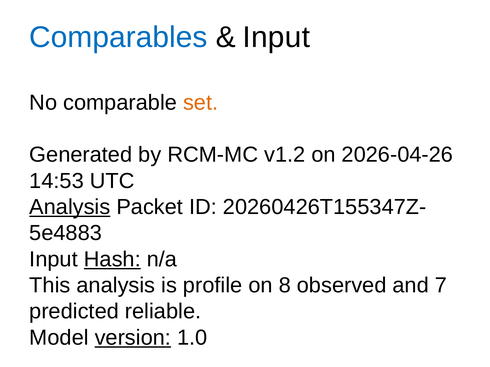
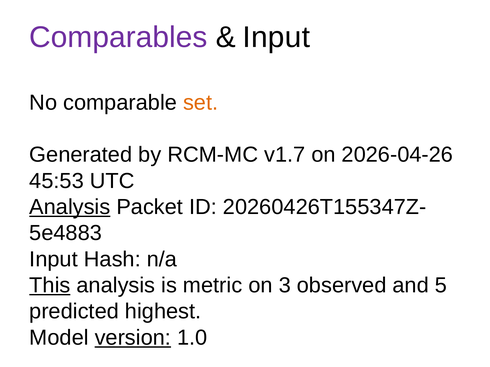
Comparables colour: blue -> purple (118, 37)
v1.2: v1.2 -> v1.7 (285, 155)
14:53: 14:53 -> 45:53 (57, 181)
Hash underline: present -> none (112, 260)
This underline: none -> present (50, 286)
profile: profile -> metric (213, 286)
8: 8 -> 3 (285, 286)
7: 7 -> 5 (441, 286)
reliable: reliable -> highest (163, 312)
